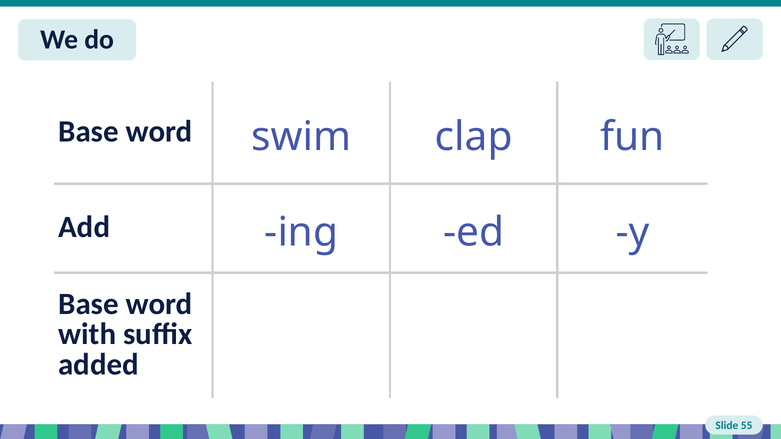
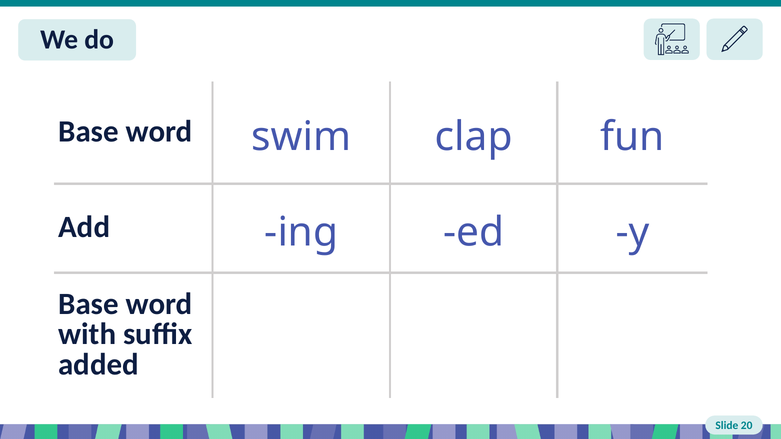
55: 55 -> 20 (747, 426)
